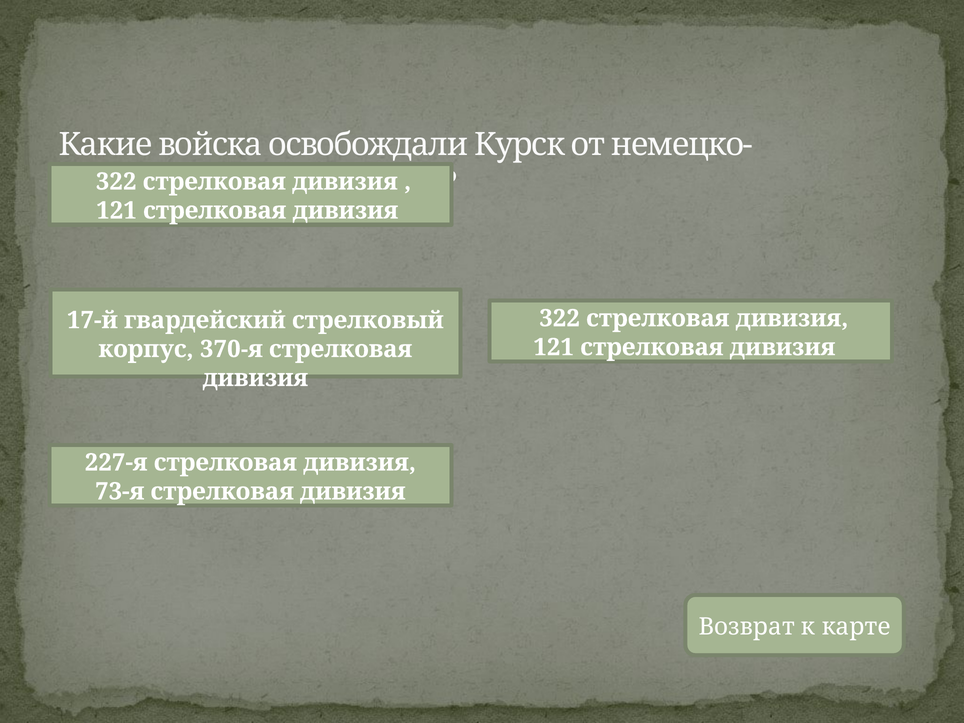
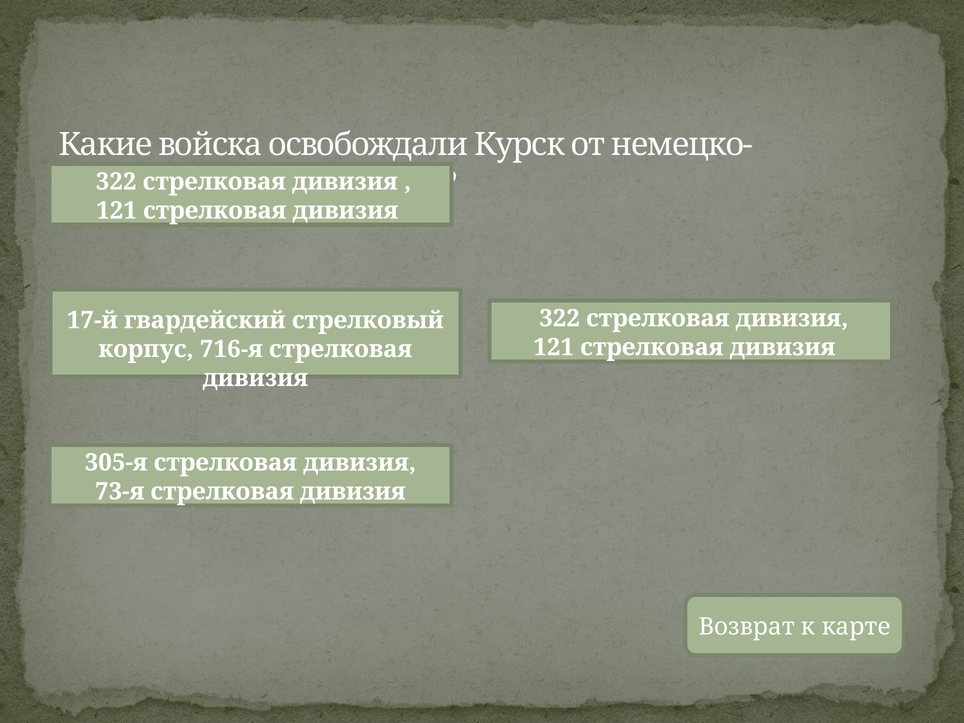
370-я: 370-я -> 716-я (231, 349)
227-я: 227-я -> 305-я (116, 463)
